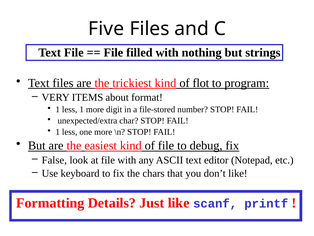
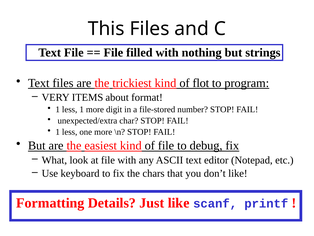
Five: Five -> This (106, 29)
False: False -> What (54, 160)
